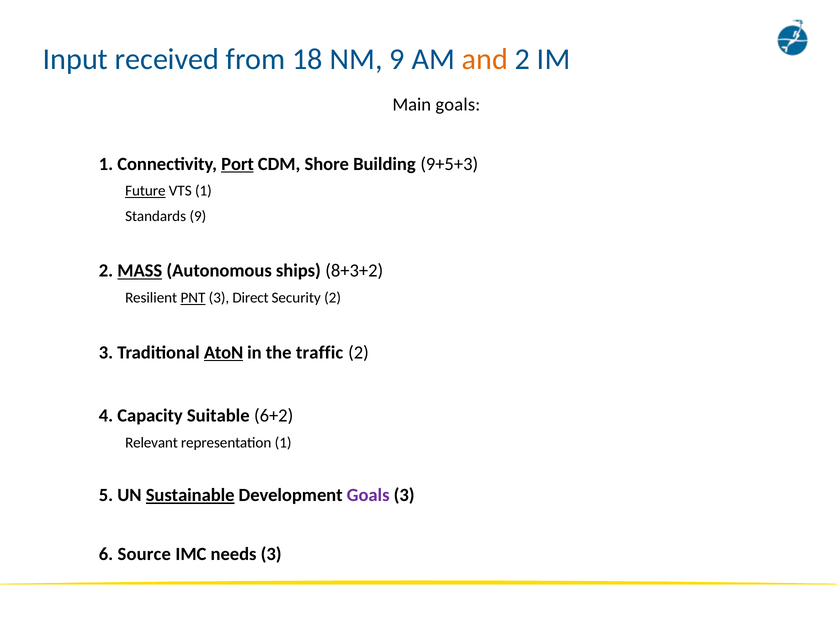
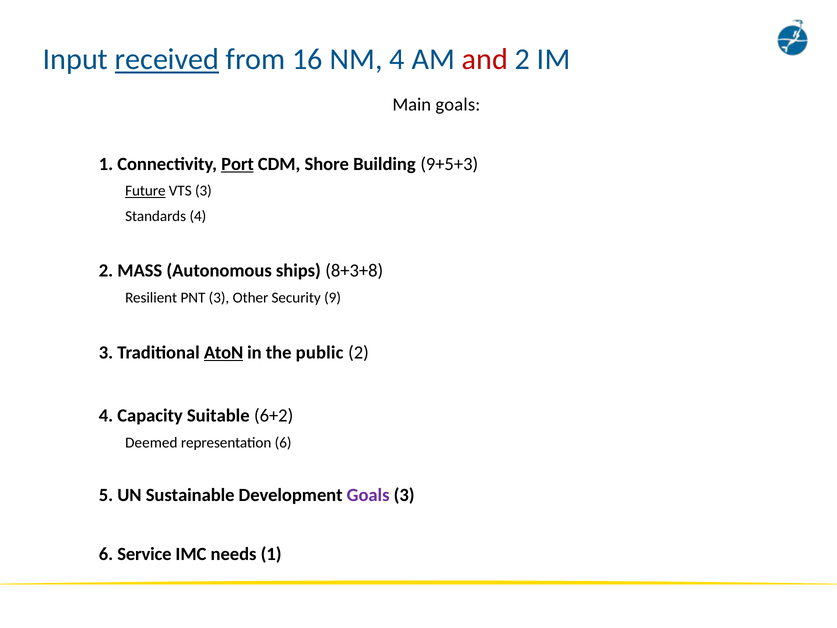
received underline: none -> present (167, 59)
18: 18 -> 16 (307, 59)
NM 9: 9 -> 4 (397, 59)
and colour: orange -> red (485, 59)
VTS 1: 1 -> 3 (203, 191)
Standards 9: 9 -> 4 (198, 216)
MASS underline: present -> none (140, 271)
8+3+2: 8+3+2 -> 8+3+8 (354, 271)
PNT underline: present -> none (193, 298)
Direct: Direct -> Other (250, 298)
Security 2: 2 -> 9 (333, 298)
traffic: traffic -> public (320, 353)
Relevant: Relevant -> Deemed (151, 443)
representation 1: 1 -> 6 (283, 443)
Sustainable underline: present -> none (190, 495)
Source: Source -> Service (144, 554)
needs 3: 3 -> 1 (271, 554)
